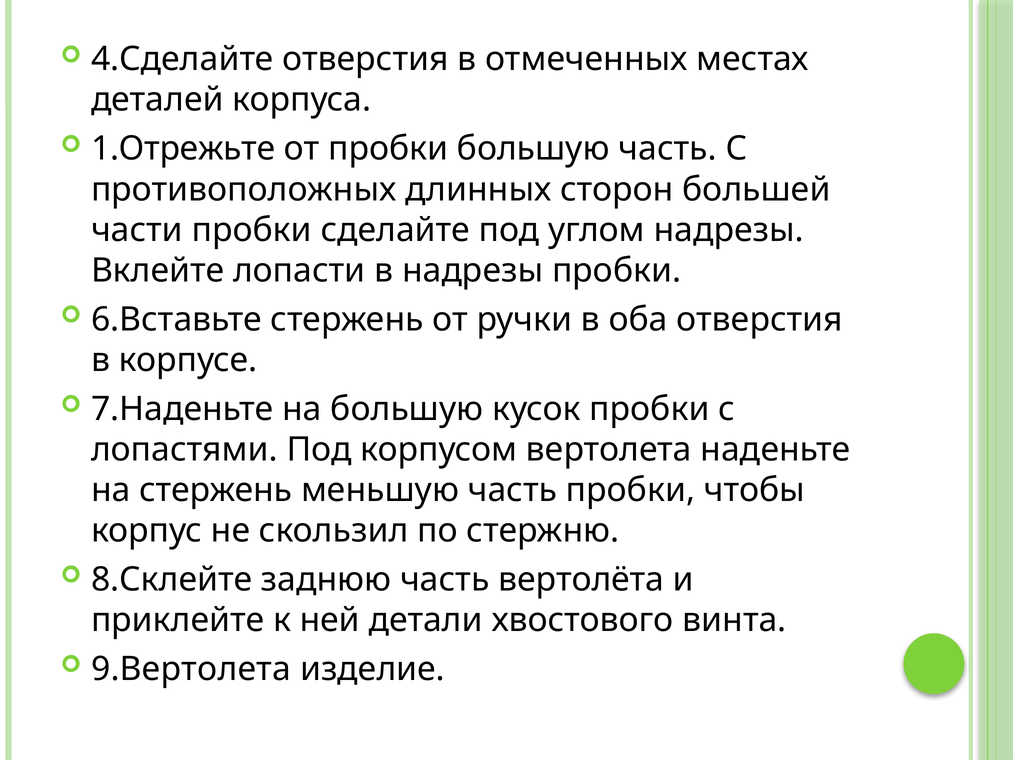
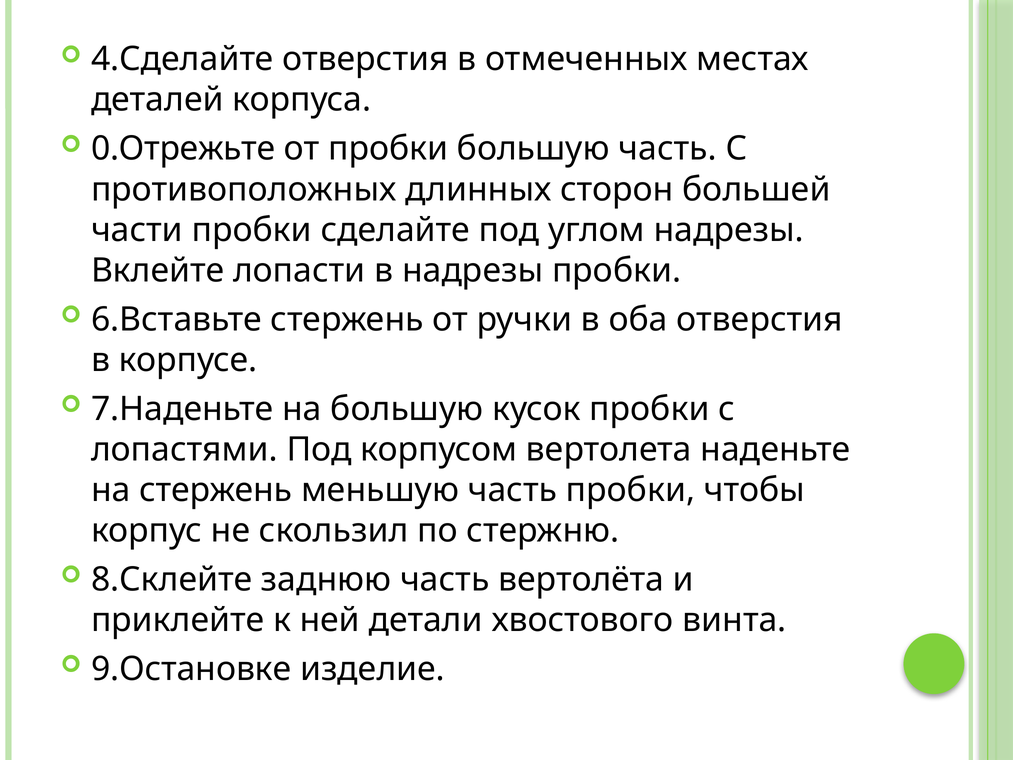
1.Отрежьте: 1.Отрежьте -> 0.Отрежьте (183, 149)
9.Вертолета: 9.Вертолета -> 9.Остановке (191, 669)
